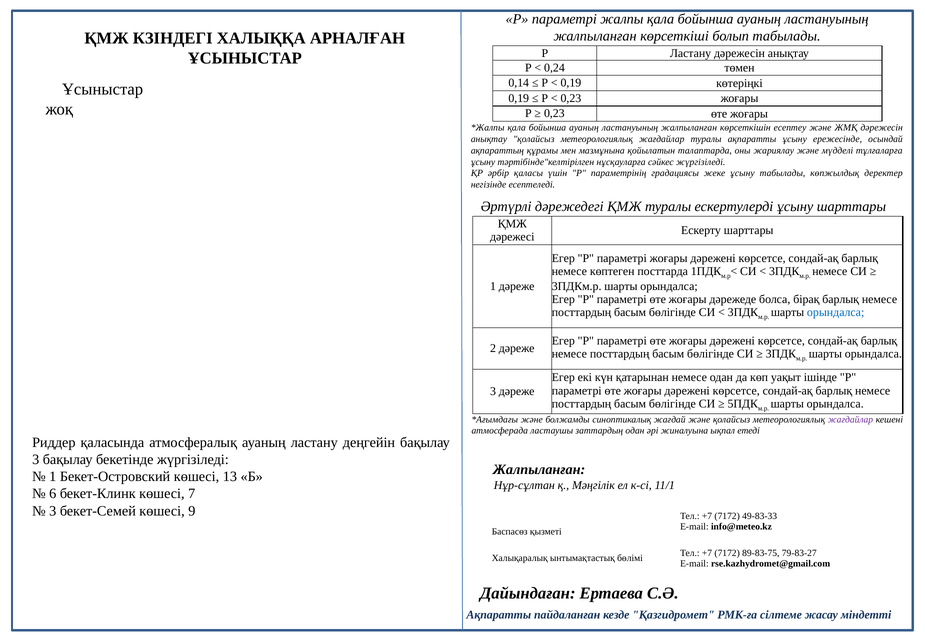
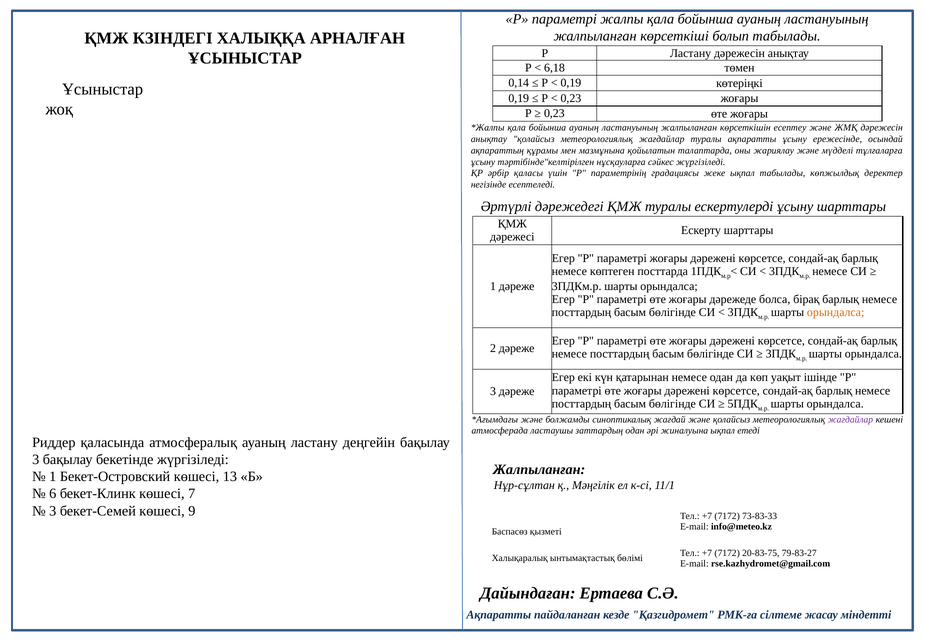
0,24: 0,24 -> 6,18 (554, 68)
жеке ұсыну: ұсыну -> ықпал (742, 173)
орындалса colour: blue -> orange (836, 312)
49-83-33: 49-83-33 -> 73-83-33 (760, 515)
89-83-75: 89-83-75 -> 20-83-75 (761, 552)
